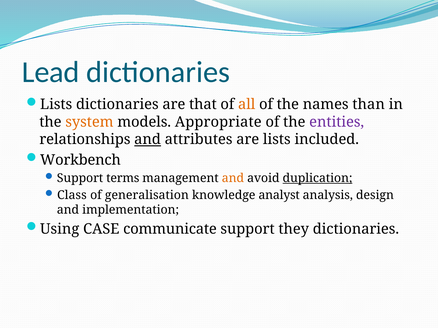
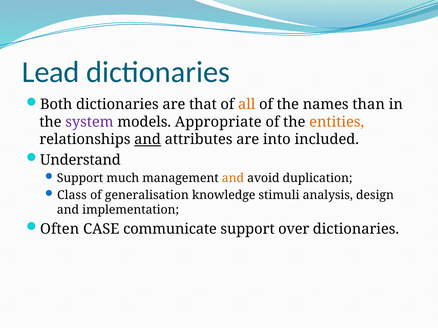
Lists: Lists -> Both (56, 105)
system colour: orange -> purple (89, 122)
entities colour: purple -> orange (337, 122)
are lists: lists -> into (277, 140)
Workbench: Workbench -> Understand (80, 160)
terms: terms -> much (123, 178)
duplication underline: present -> none (318, 178)
analyst: analyst -> stimuli (279, 195)
Using: Using -> Often (60, 229)
they: they -> over (294, 229)
